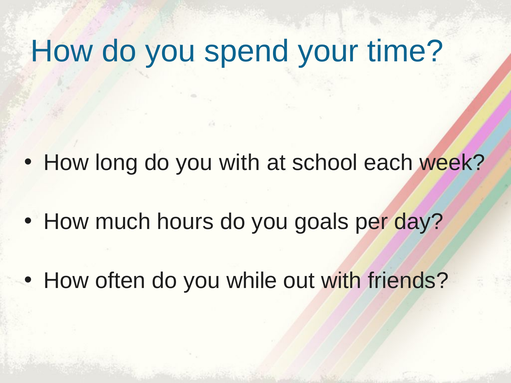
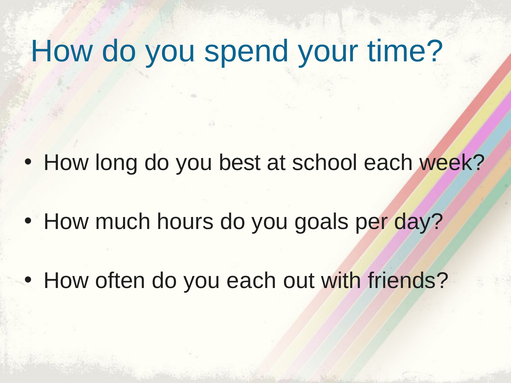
you with: with -> best (240, 163)
you while: while -> each (252, 281)
